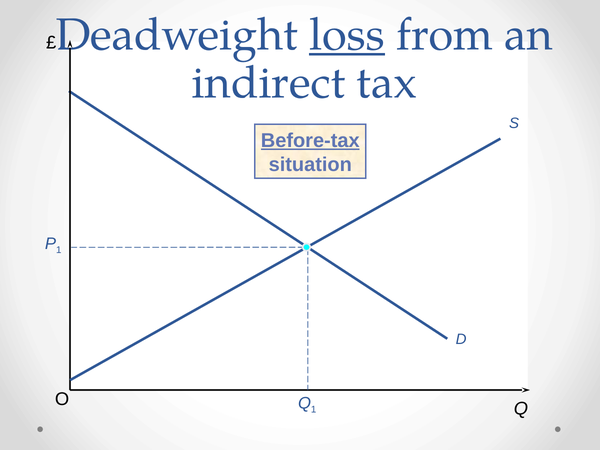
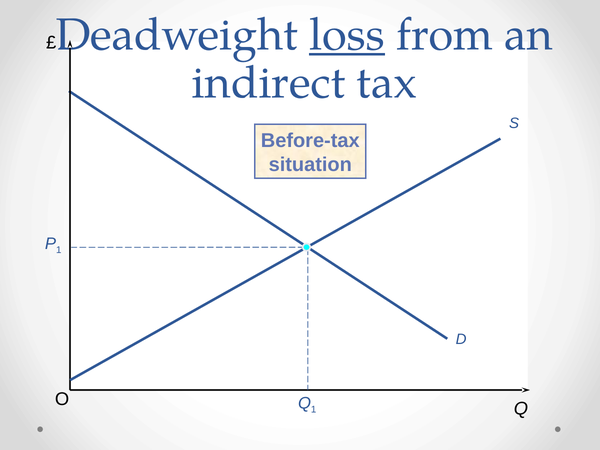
Before-tax underline: present -> none (310, 141)
